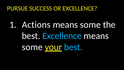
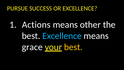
some: some -> other (90, 25)
some: some -> grace (32, 47)
best colour: light blue -> yellow (73, 47)
